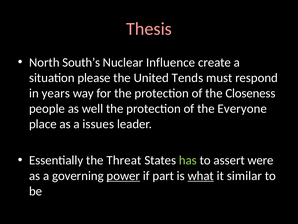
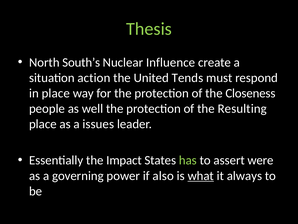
Thesis colour: pink -> light green (149, 29)
please: please -> action (94, 78)
in years: years -> place (56, 93)
Everyone: Everyone -> Resulting (242, 108)
Threat: Threat -> Impact (124, 160)
power underline: present -> none (123, 175)
part: part -> also (163, 175)
similar: similar -> always (244, 175)
